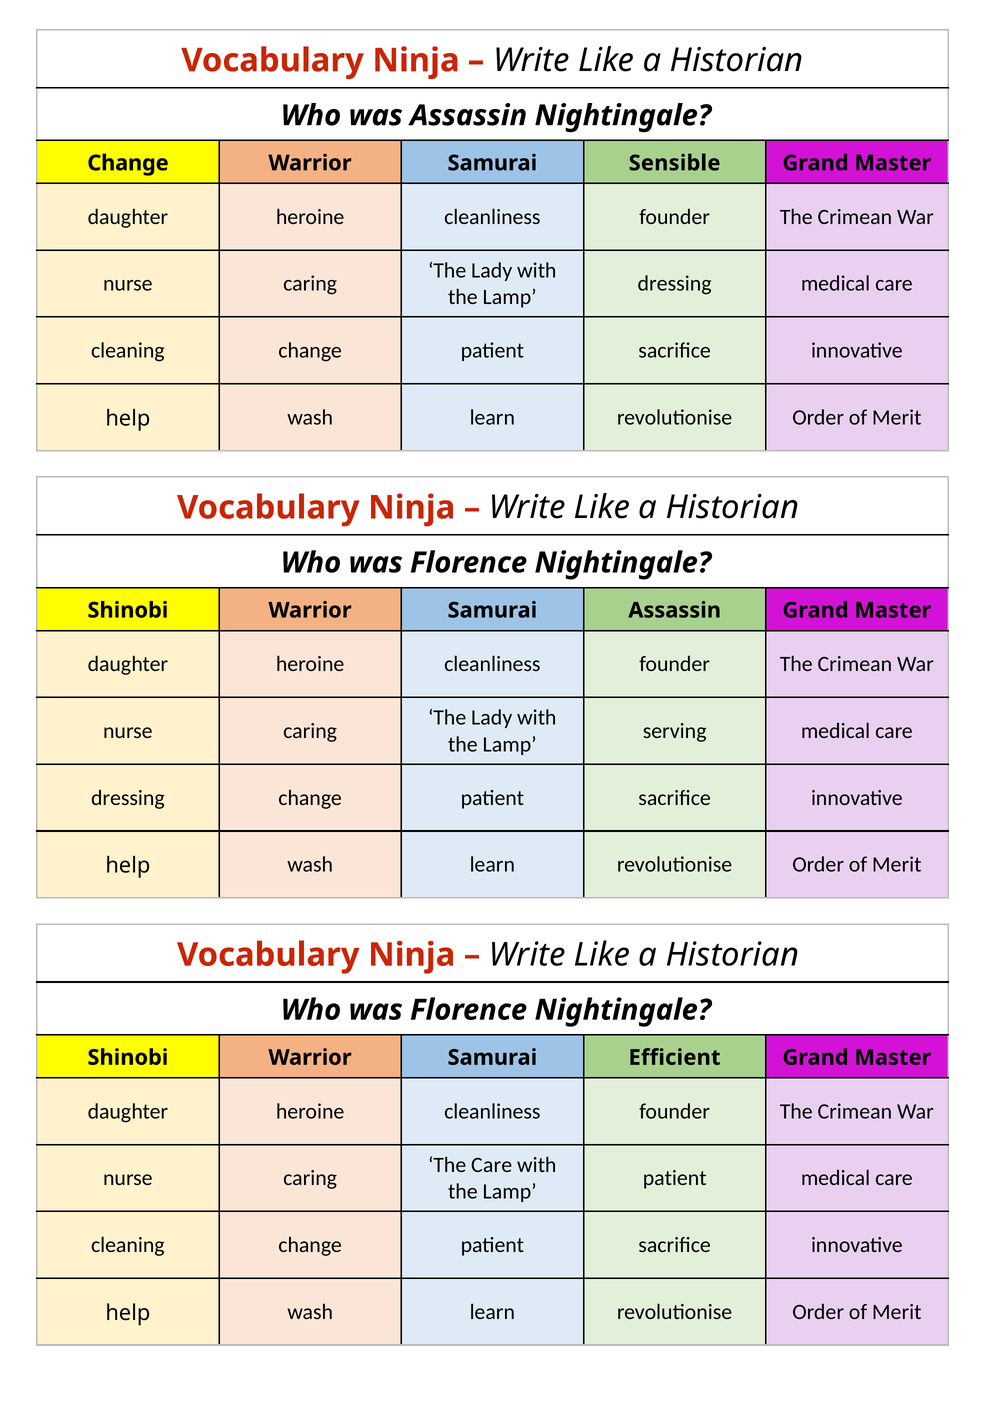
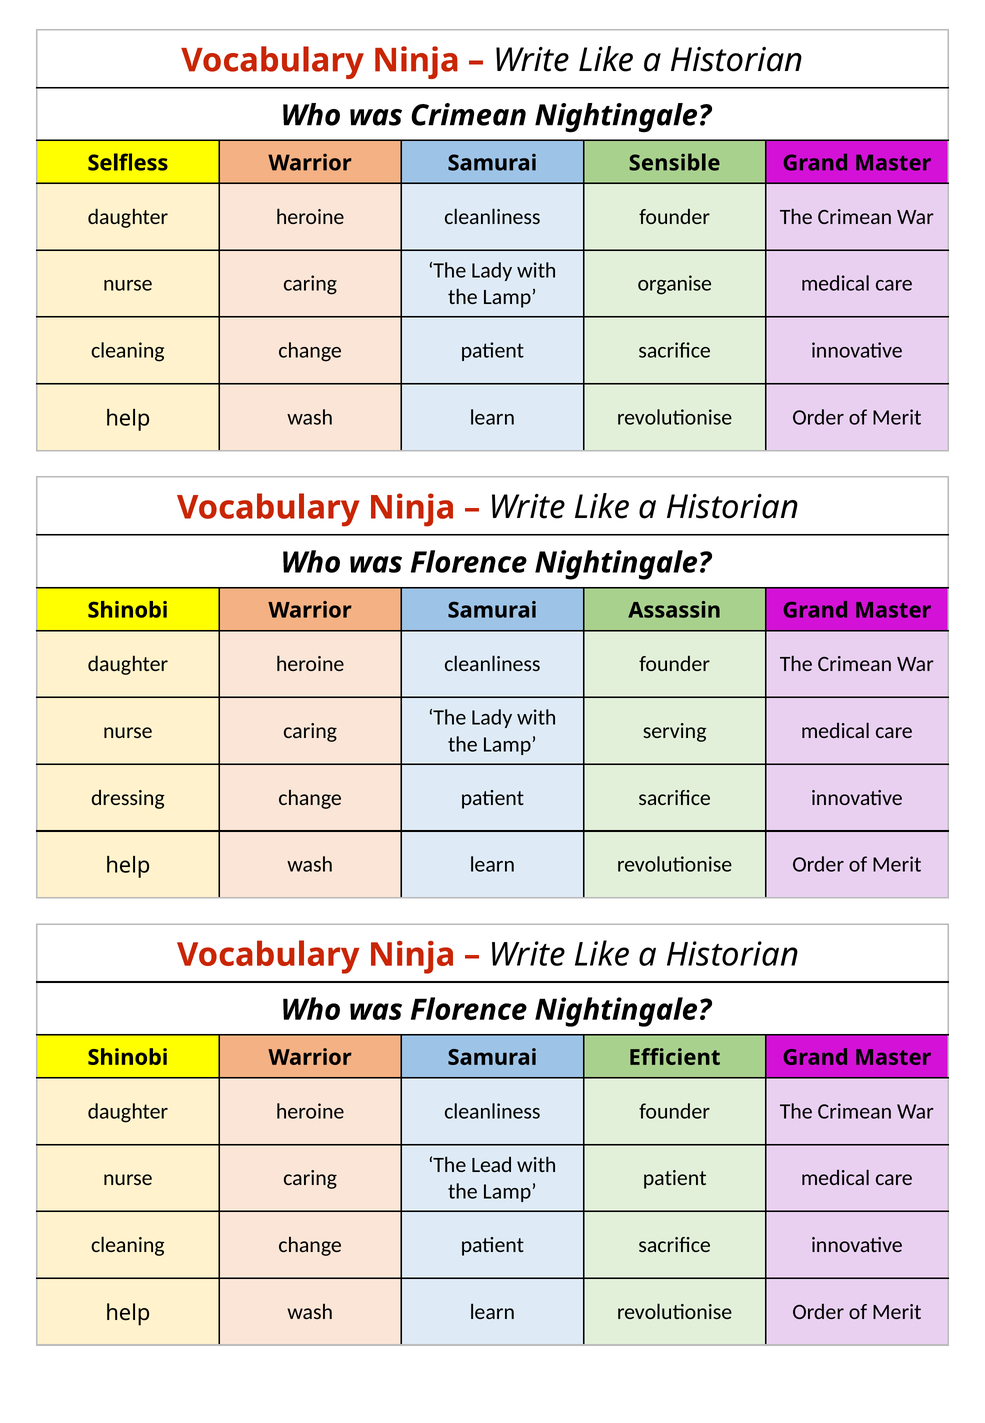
was Assassin: Assassin -> Crimean (469, 116)
Change: Change -> Selfless (128, 163)
dressing: dressing -> organise (675, 284)
The Care: Care -> Lead (492, 1165)
